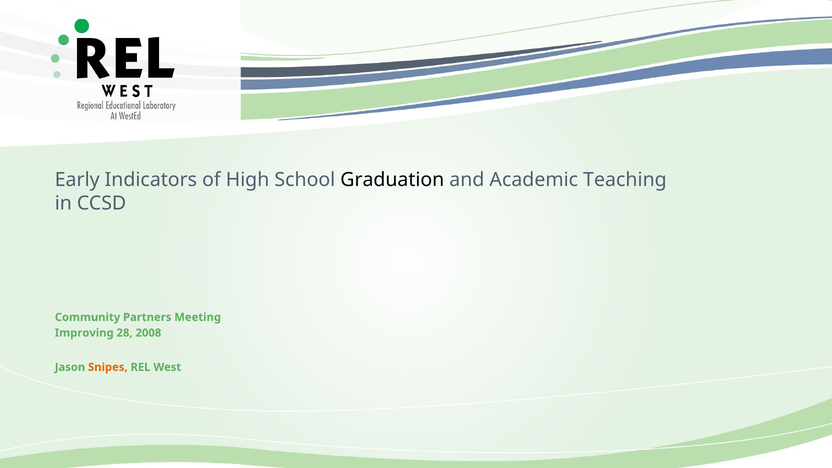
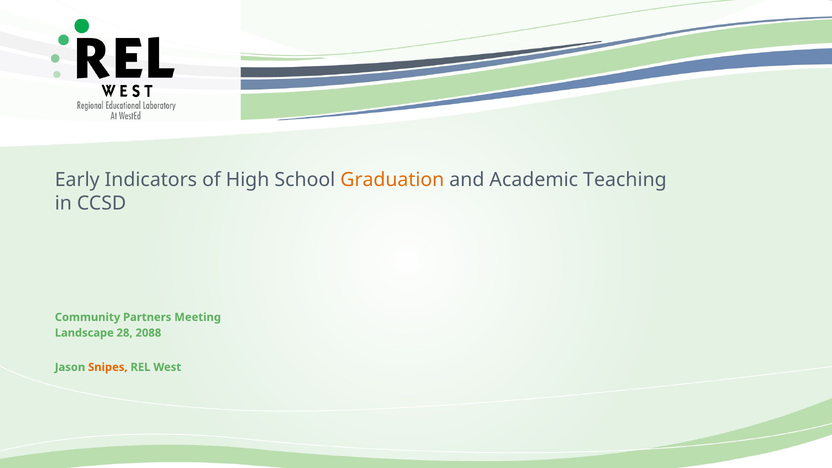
Graduation colour: black -> orange (392, 180)
Improving: Improving -> Landscape (84, 333)
2008: 2008 -> 2088 (148, 333)
